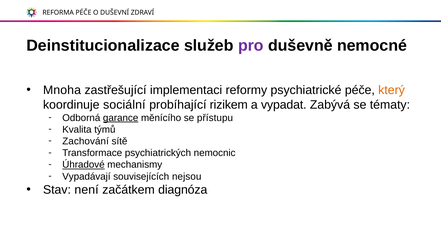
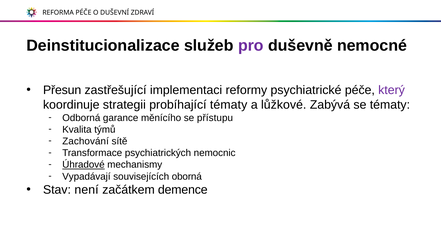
Mnoha: Mnoha -> Přesun (62, 90)
který colour: orange -> purple (392, 90)
sociální: sociální -> strategii (124, 105)
probíhající rizikem: rizikem -> tématy (229, 105)
vypadat: vypadat -> lůžkové (284, 105)
garance underline: present -> none (121, 118)
nejsou: nejsou -> oborná (187, 177)
diagnóza: diagnóza -> demence (183, 190)
